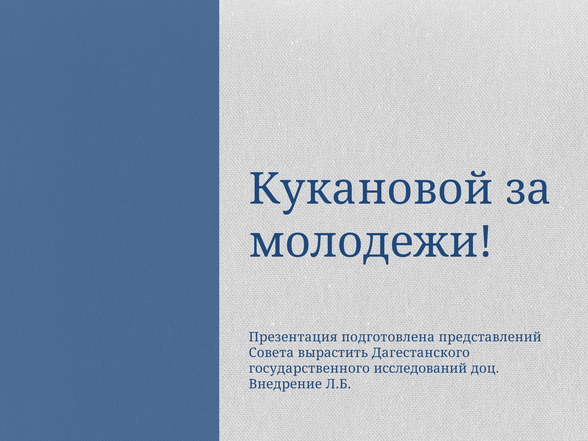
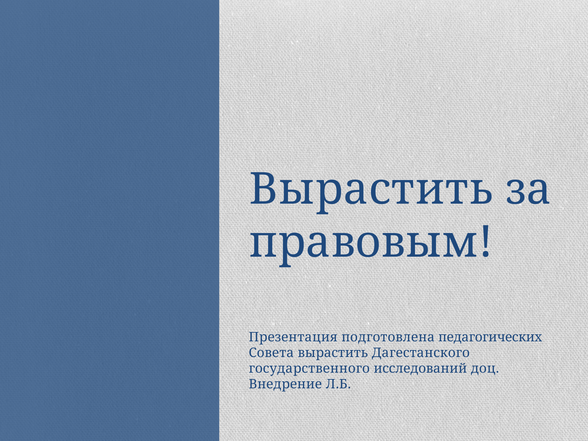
Кукановой: Кукановой -> Вырастить (371, 189)
молодежи: молодежи -> правовым (371, 242)
представлений: представлений -> педагогических (490, 337)
